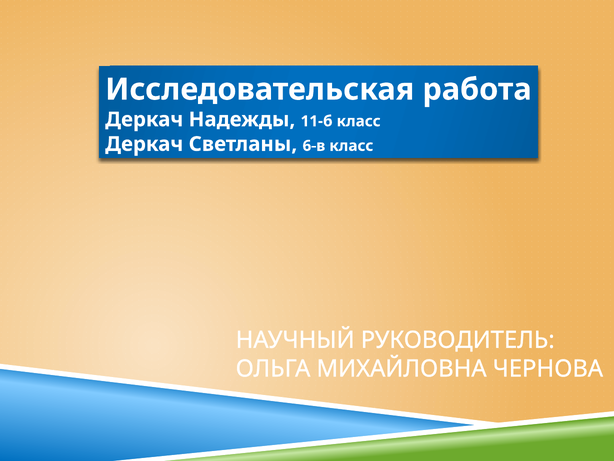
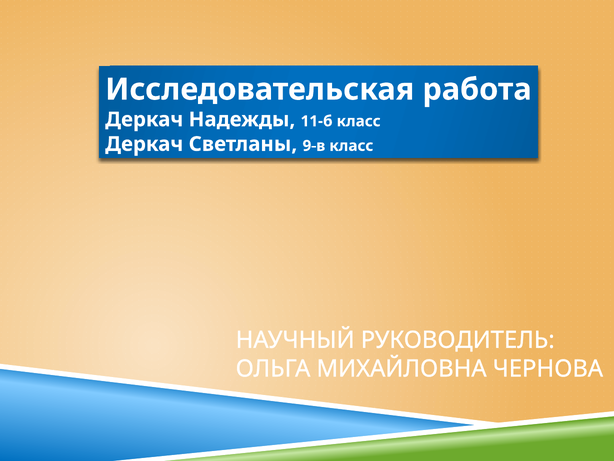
6-в: 6-в -> 9-в (314, 146)
